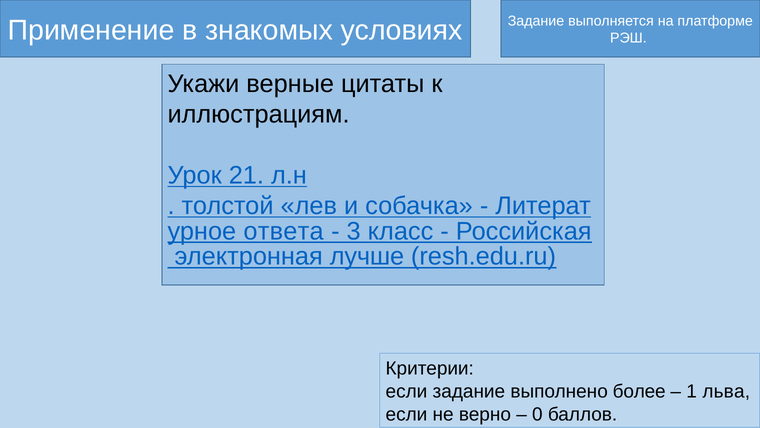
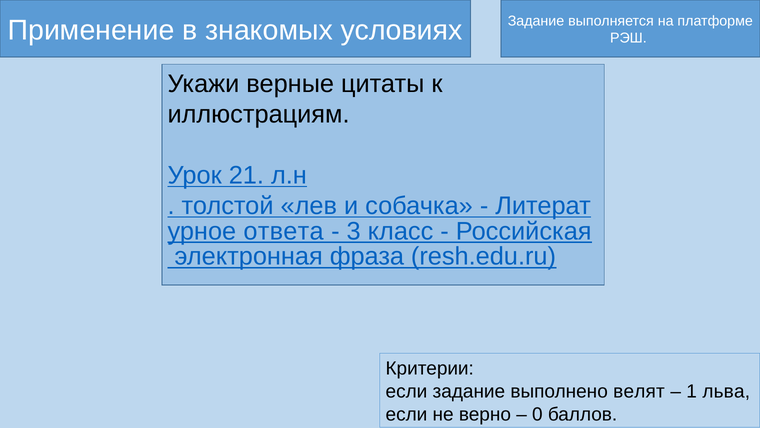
лучше: лучше -> фраза (367, 256)
более: более -> велят (639, 391)
